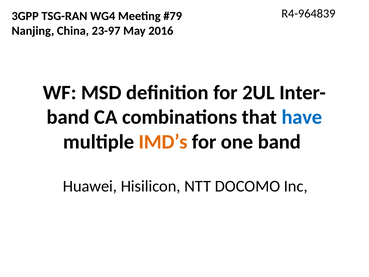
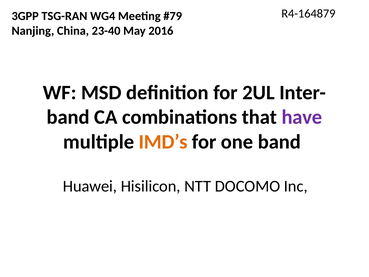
R4-964839: R4-964839 -> R4-164879 (308, 14)
23-97: 23-97 -> 23-40 (106, 31)
have colour: blue -> purple (302, 117)
